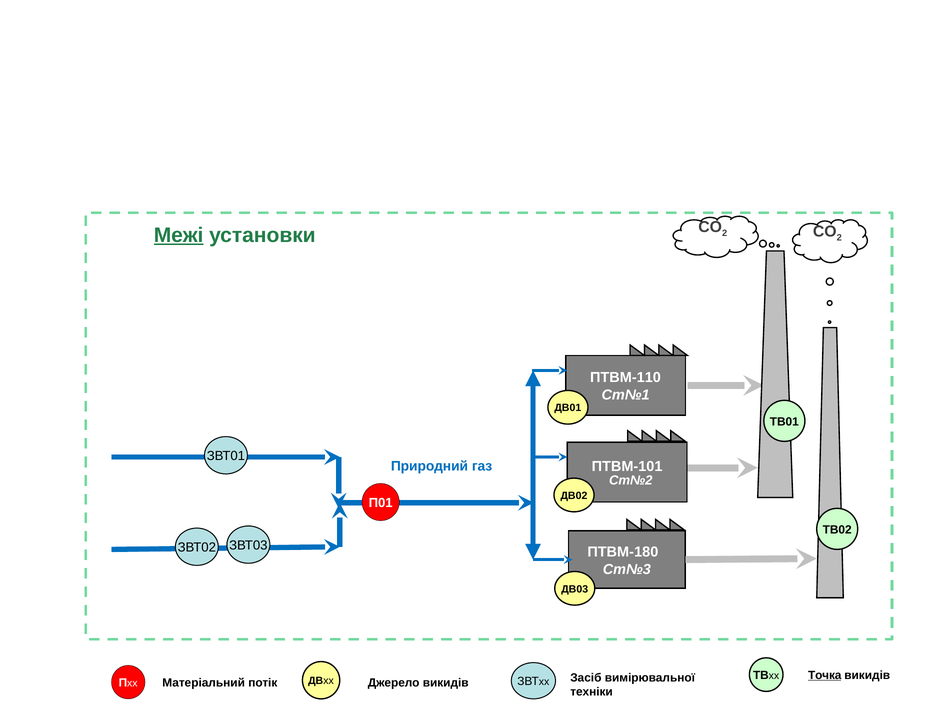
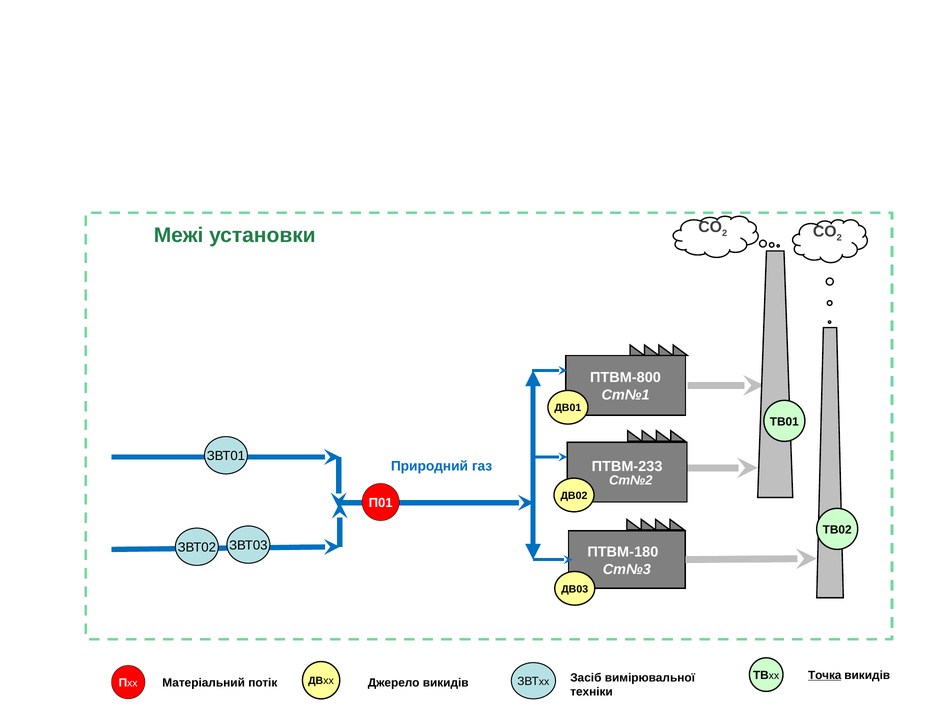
Межі underline: present -> none (179, 235)
ПТВМ-110: ПТВМ-110 -> ПТВМ-800 (625, 378)
ПТВМ-101: ПТВМ-101 -> ПТВМ-233 (627, 467)
